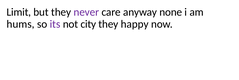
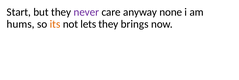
Limit: Limit -> Start (19, 12)
its colour: purple -> orange (55, 24)
city: city -> lets (88, 24)
happy: happy -> brings (135, 24)
